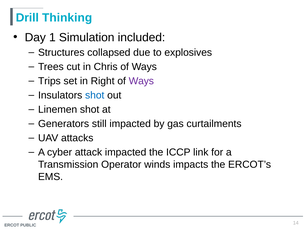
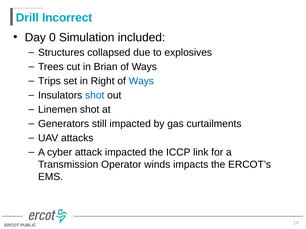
Thinking: Thinking -> Incorrect (67, 18)
1: 1 -> 0 (52, 38)
Chris: Chris -> Brian (106, 67)
Ways colour: purple -> blue (141, 81)
